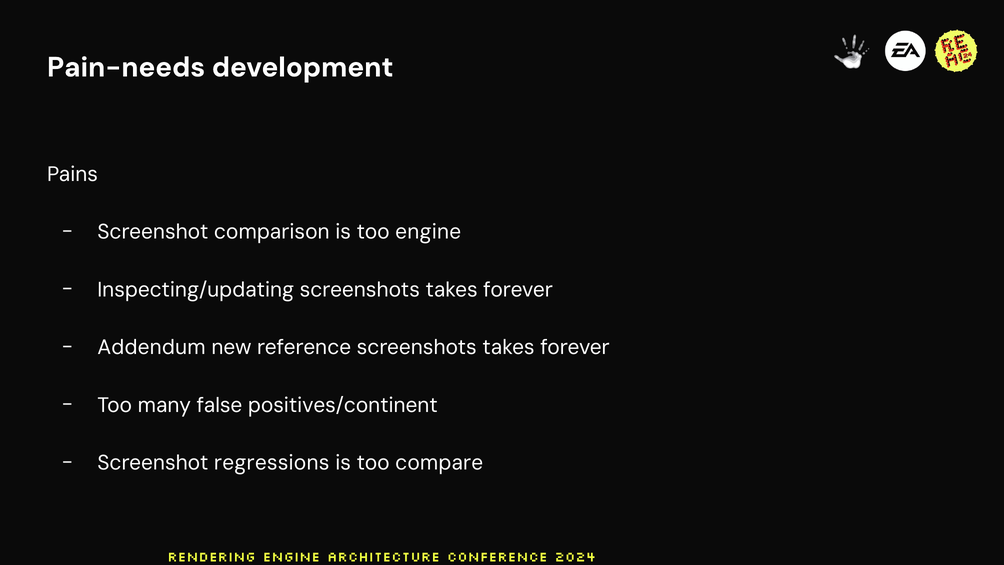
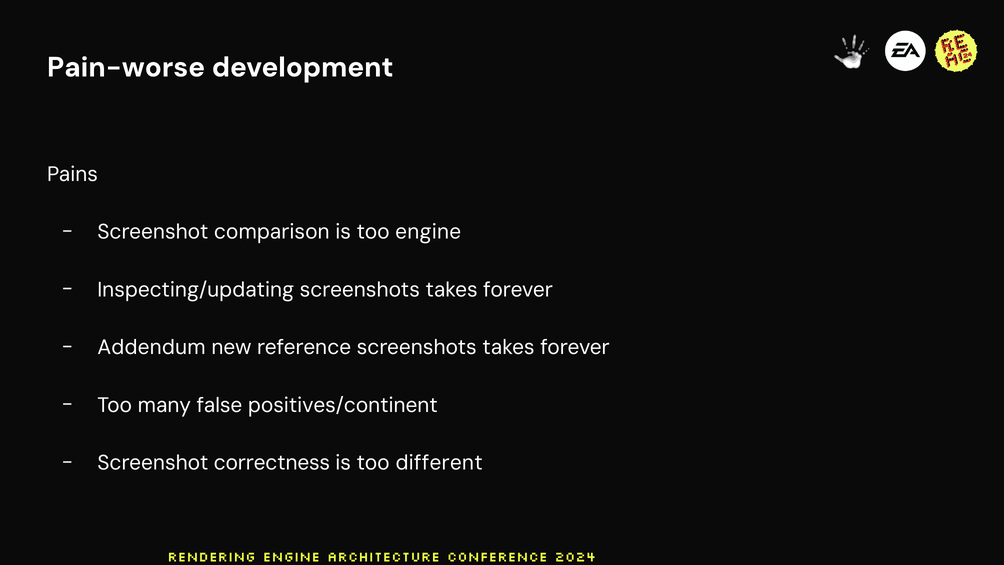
Pain-needs: Pain-needs -> Pain-worse (126, 67)
regressions: regressions -> correctness (272, 463)
compare: compare -> different (439, 463)
